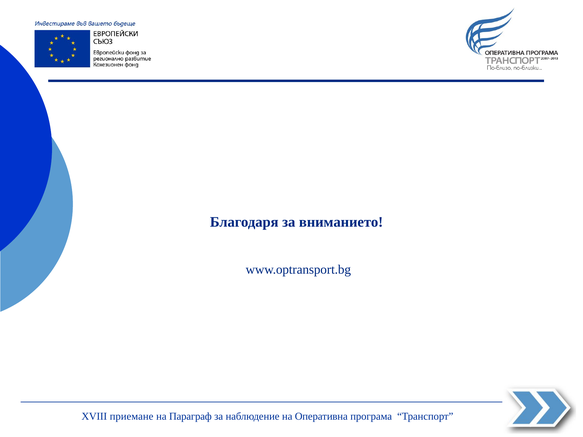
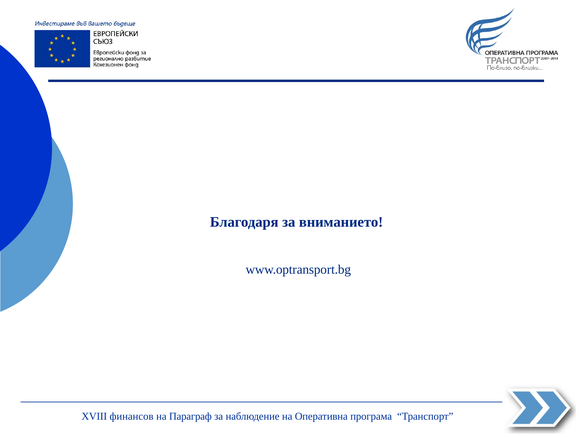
приемане: приемане -> финансов (132, 417)
